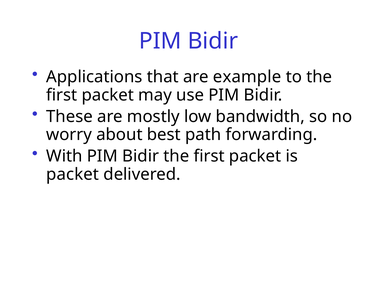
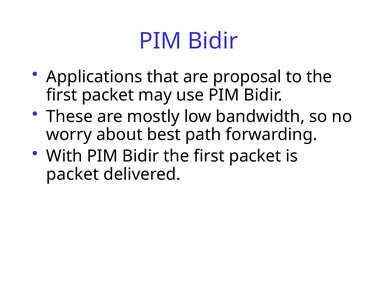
example: example -> proposal (247, 77)
